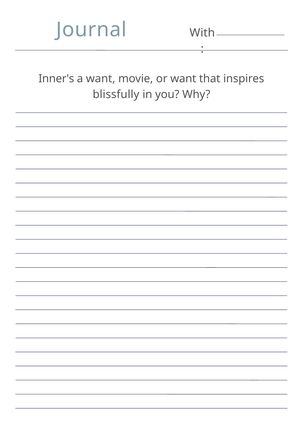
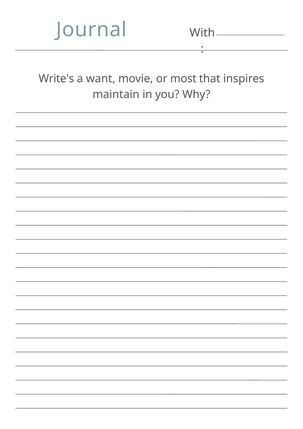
Inner's: Inner's -> Write's (56, 79)
or want: want -> most (183, 79)
blissfully: blissfully -> maintain (116, 94)
